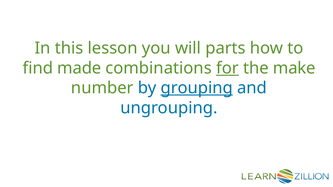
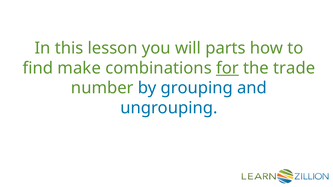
made: made -> make (79, 68)
make: make -> trade (294, 68)
grouping underline: present -> none (197, 88)
